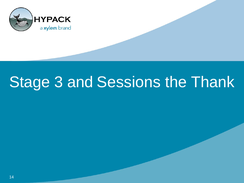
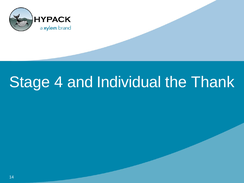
3: 3 -> 4 (59, 82)
Sessions: Sessions -> Individual (129, 82)
